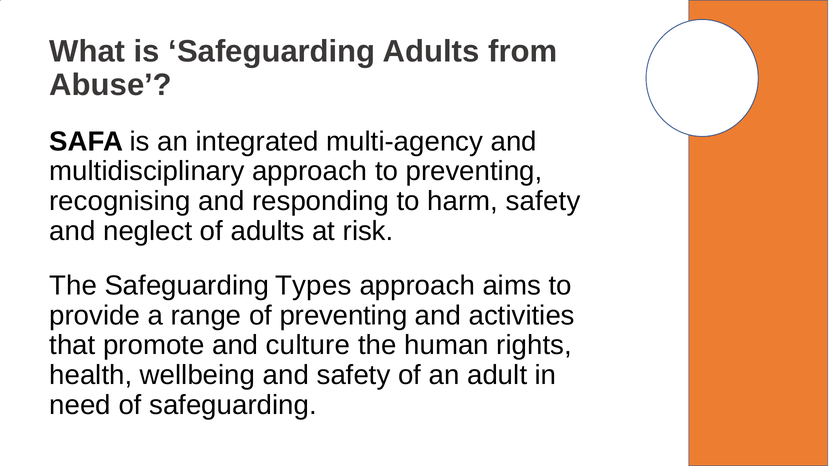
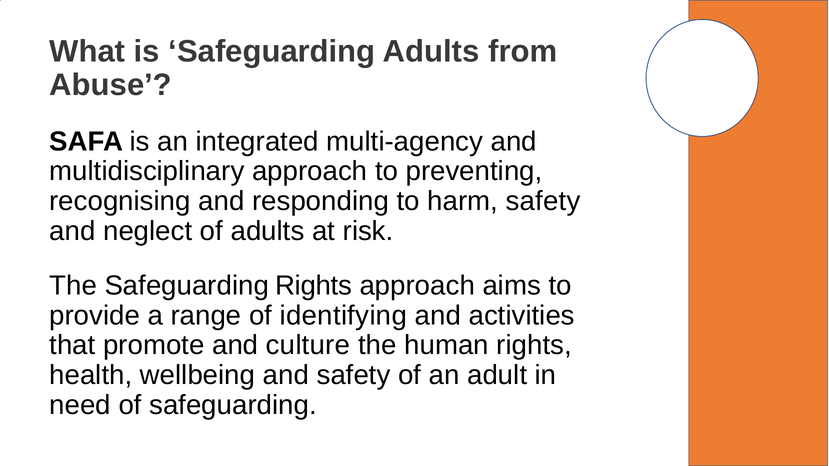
Safeguarding Types: Types -> Rights (314, 286)
of preventing: preventing -> identifying (343, 316)
